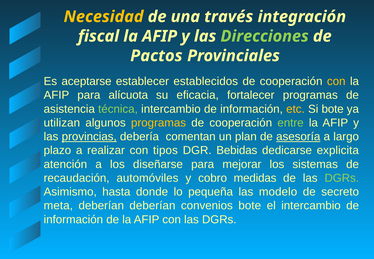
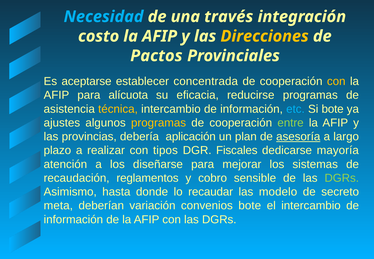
Necesidad colour: yellow -> light blue (104, 17)
fiscal: fiscal -> costo (99, 36)
Direcciones colour: light green -> yellow (265, 36)
establecidos: establecidos -> concentrada (206, 81)
fortalecer: fortalecer -> reducirse (251, 95)
técnica colour: light green -> yellow (118, 109)
etc colour: yellow -> light blue (295, 109)
utilizan: utilizan -> ajustes (62, 123)
provincias underline: present -> none (89, 137)
comentan: comentan -> aplicación (191, 137)
Bebidas: Bebidas -> Fiscales (237, 150)
explicita: explicita -> mayoría (338, 150)
automóviles: automóviles -> reglamentos (148, 178)
medidas: medidas -> sensible (255, 178)
pequeña: pequeña -> recaudar (211, 192)
deberían deberían: deberían -> variación (152, 206)
